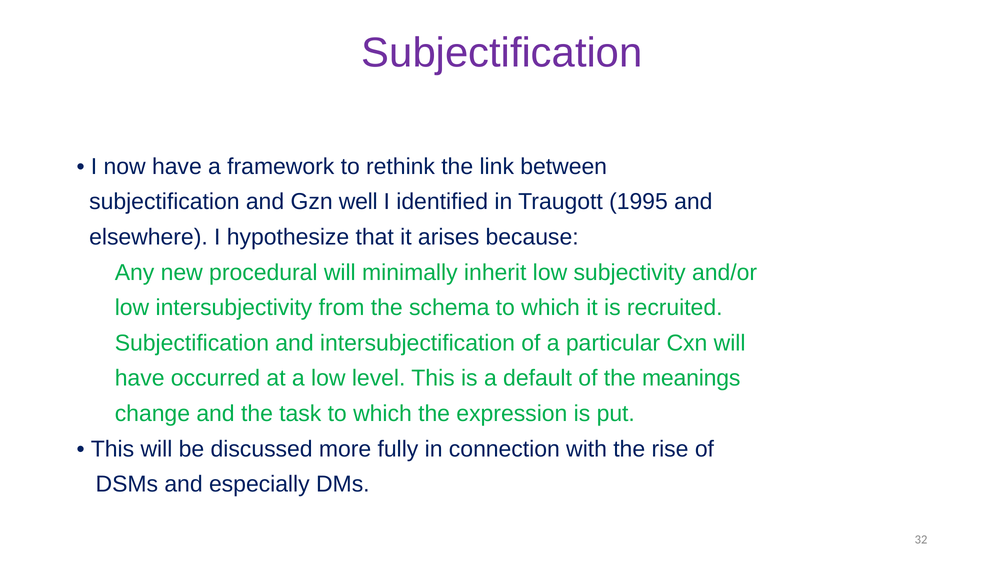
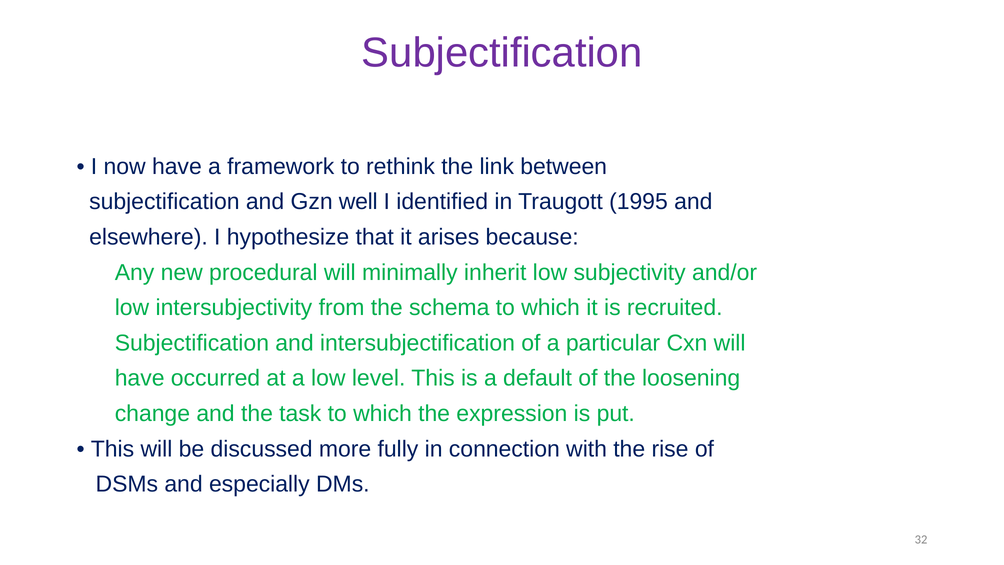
meanings: meanings -> loosening (691, 378)
